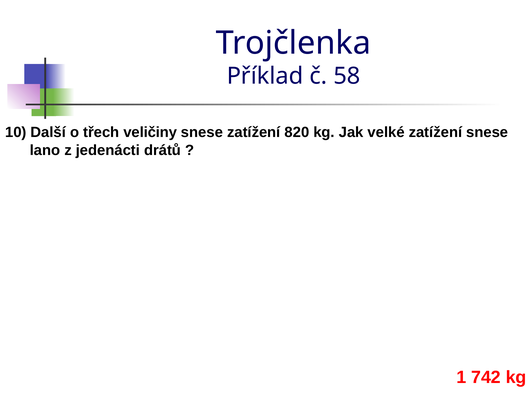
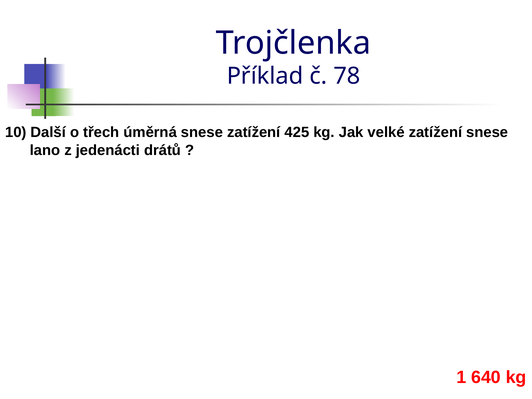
58: 58 -> 78 (347, 76)
veličiny: veličiny -> úměrná (150, 132)
820: 820 -> 425 (297, 132)
742: 742 -> 640 (486, 377)
